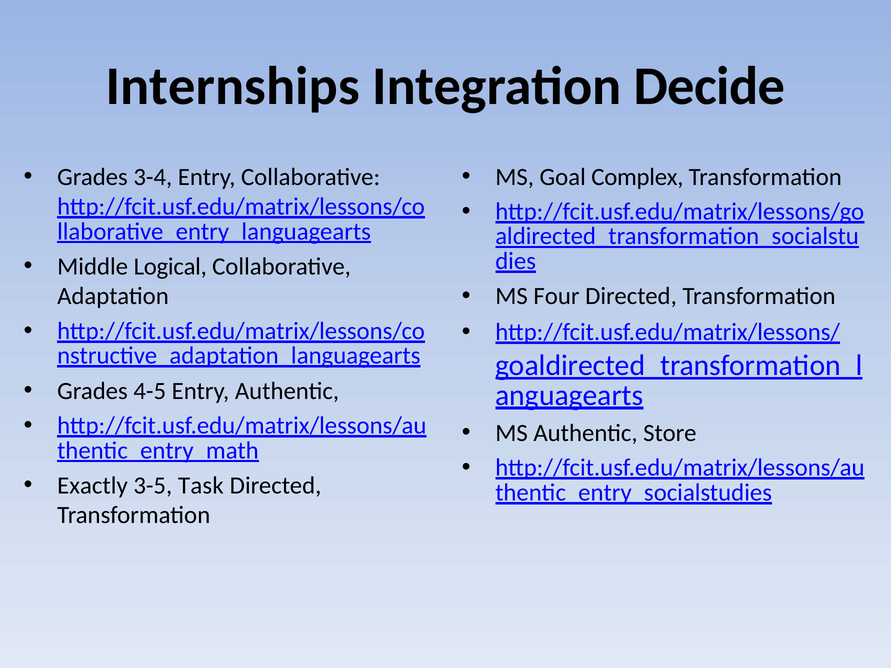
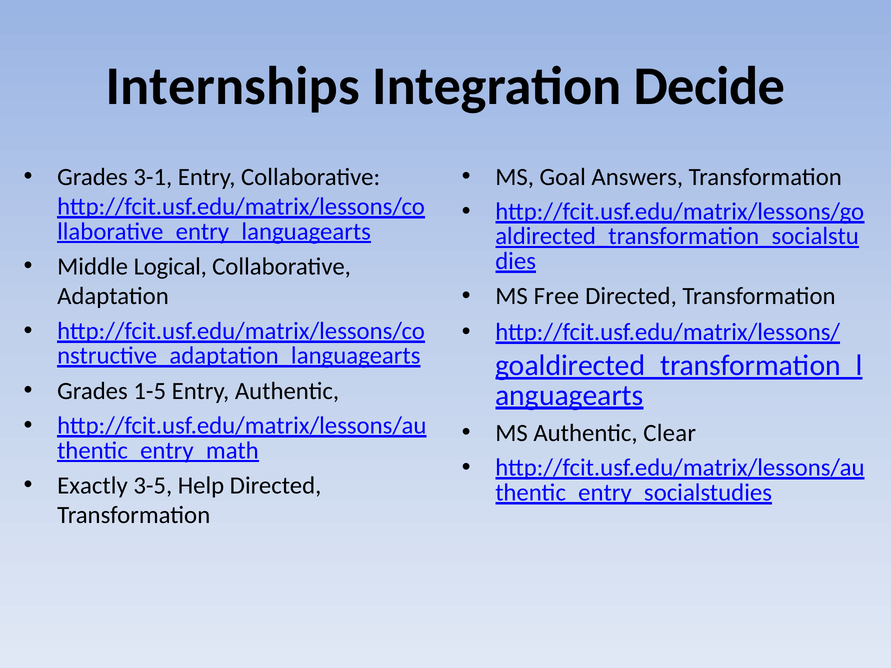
3-4: 3-4 -> 3-1 (153, 177)
Complex: Complex -> Answers (637, 177)
Four: Four -> Free (556, 296)
4-5: 4-5 -> 1-5 (150, 391)
Store: Store -> Clear (670, 433)
Task: Task -> Help (201, 486)
